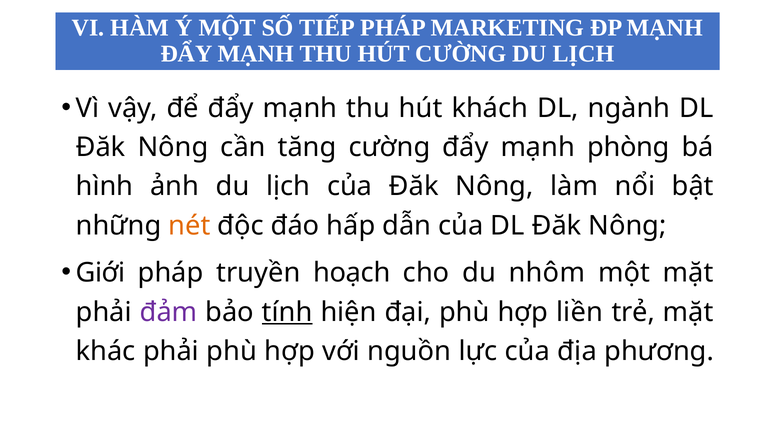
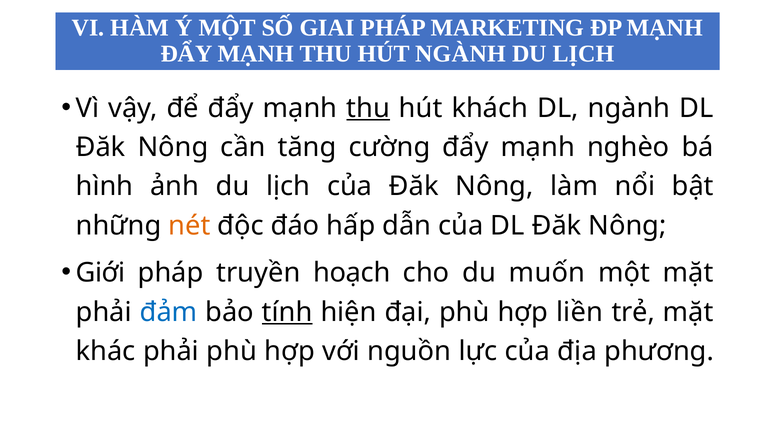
TIẾP: TIẾP -> GIAI (327, 28)
HÚT CƯỜNG: CƯỜNG -> NGÀNH (461, 54)
thu underline: none -> present (368, 108)
phòng: phòng -> nghèo (628, 147)
nhôm: nhôm -> muốn (547, 273)
đảm colour: purple -> blue (169, 312)
